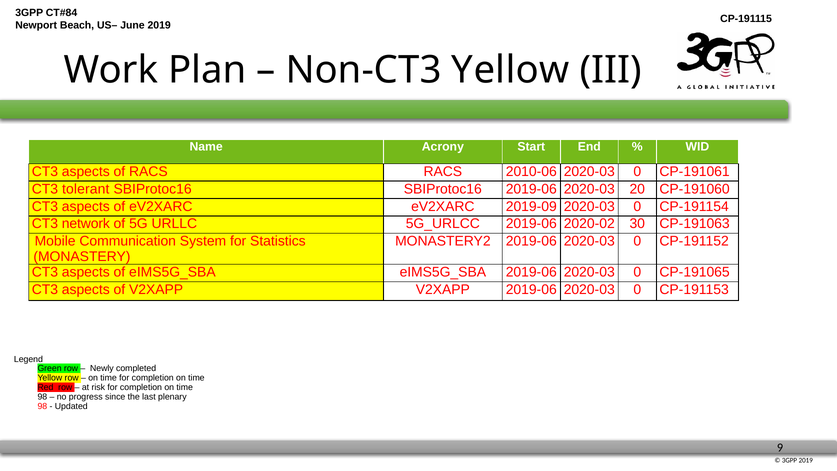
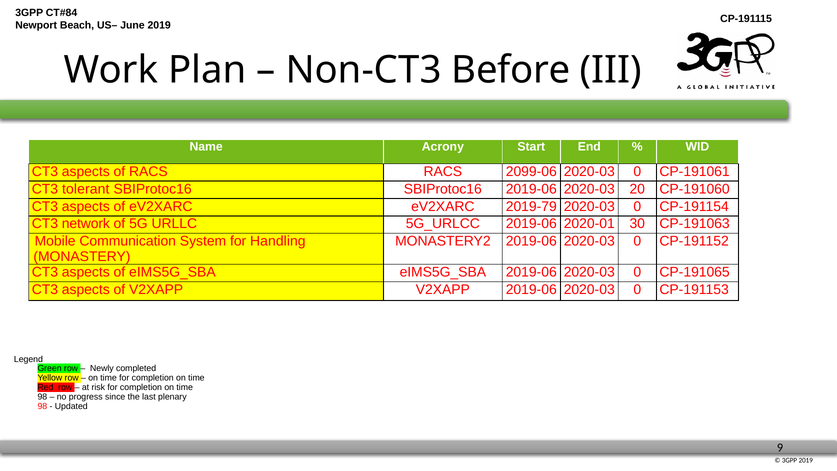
Non-CT3 Yellow: Yellow -> Before (511, 70)
2010-06: 2010-06 -> 2099-06 (531, 172)
2019-09: 2019-09 -> 2019-79 (531, 206)
2020-02: 2020-02 -> 2020-01 (589, 224)
Statistics: Statistics -> Handling (278, 241)
